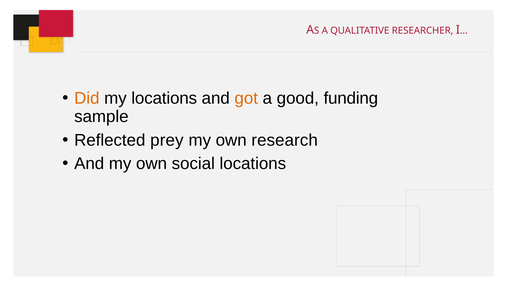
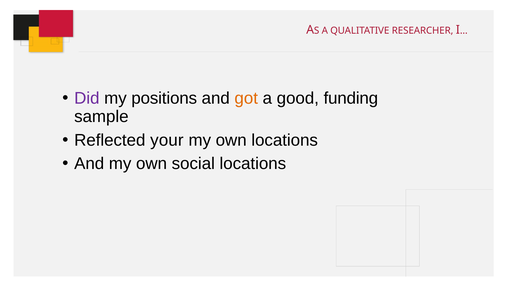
Did colour: orange -> purple (87, 98)
my locations: locations -> positions (164, 98)
prey: prey -> your (167, 140)
own research: research -> locations (285, 140)
